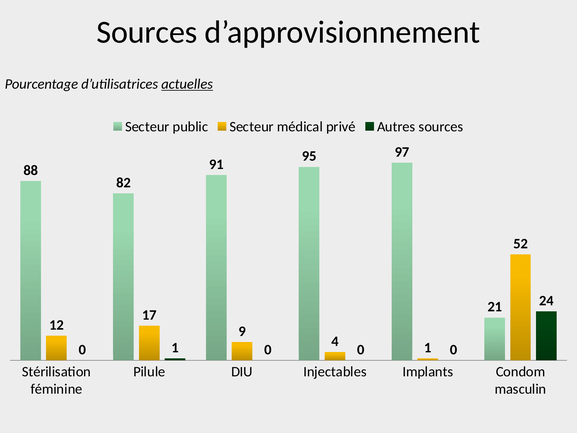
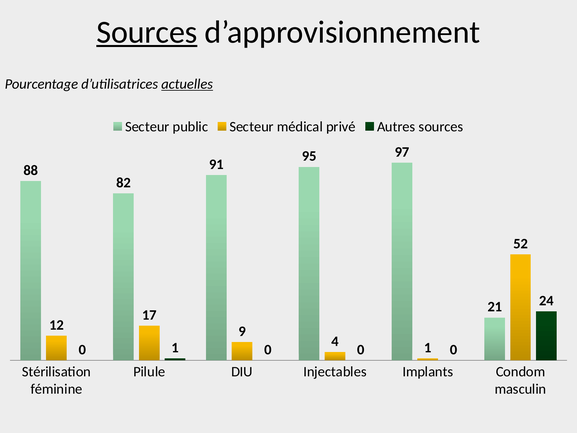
Sources underline: none -> present (147, 32)
